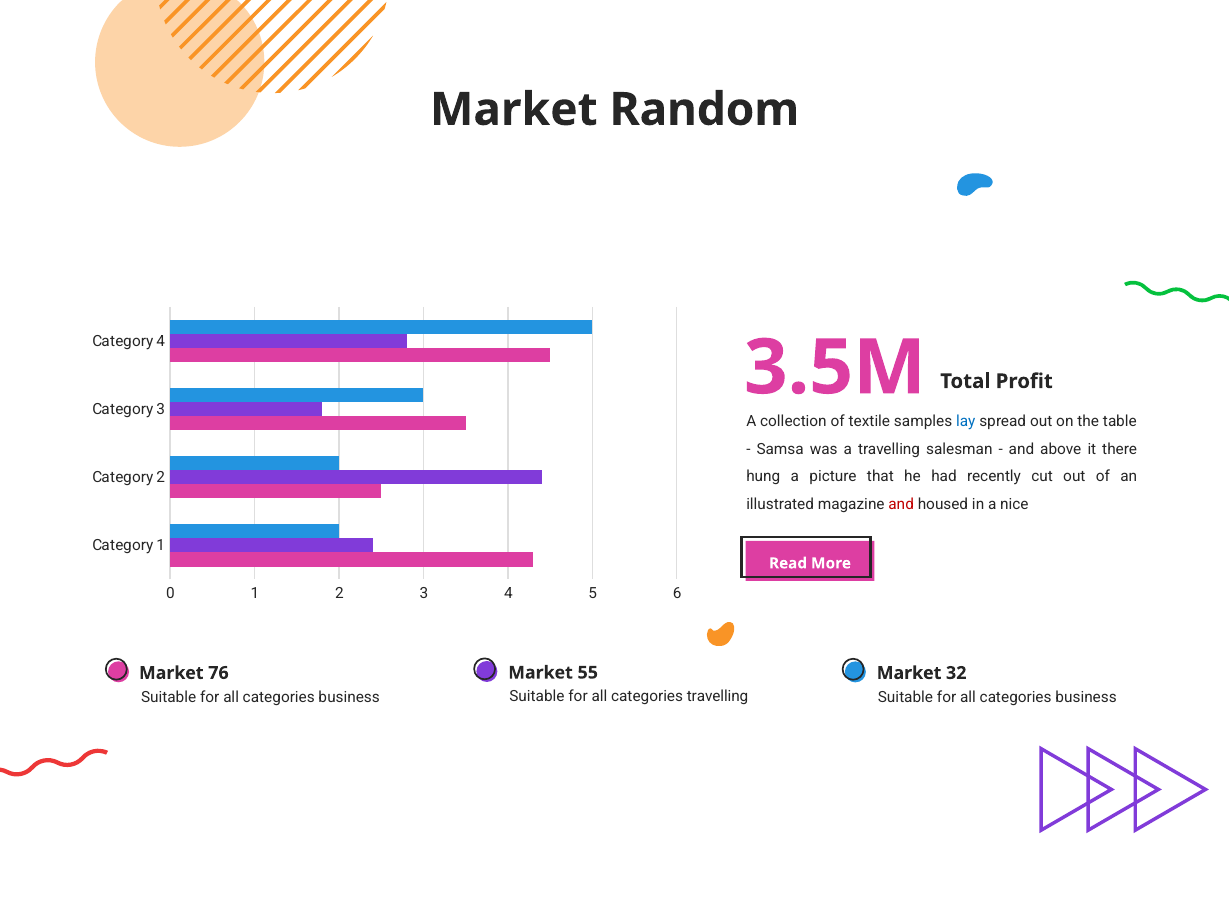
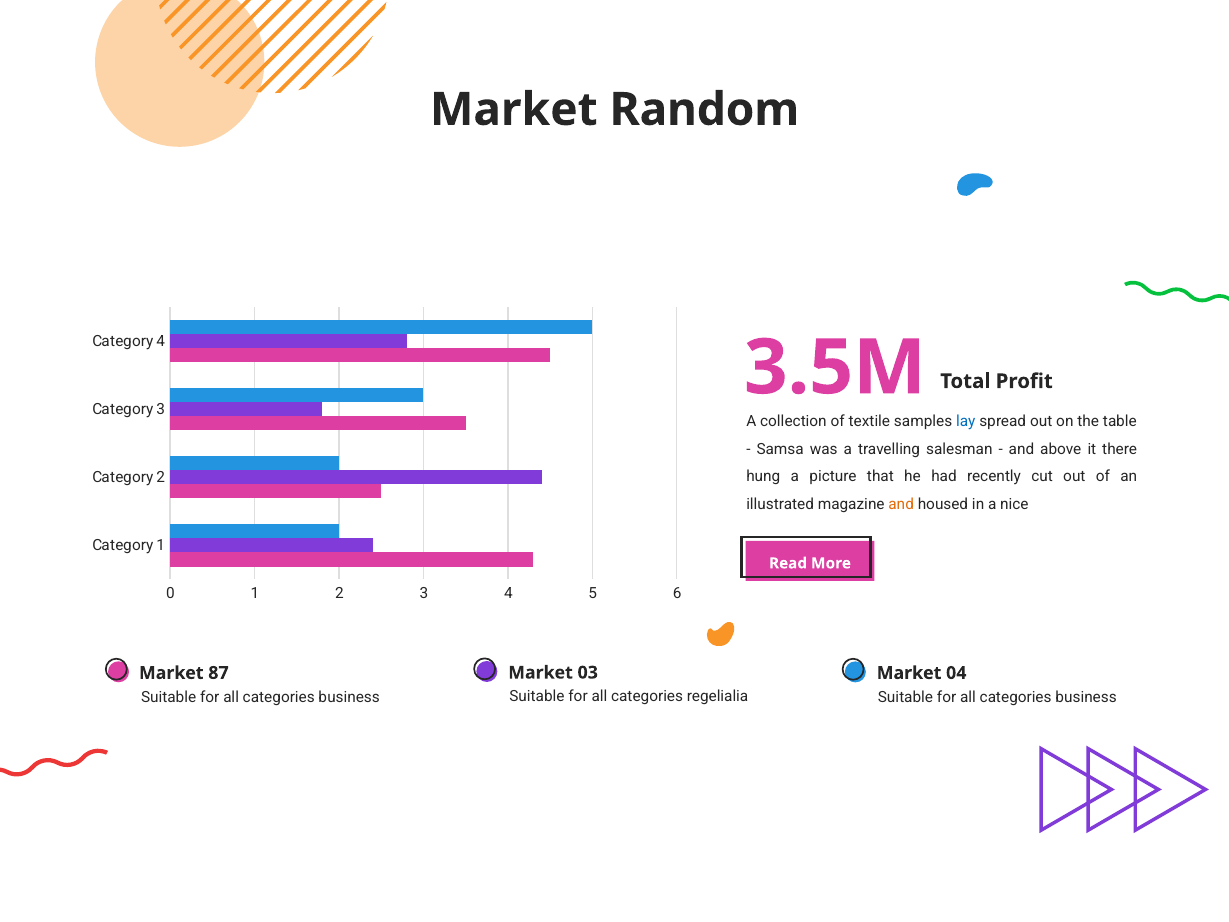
and colour: red -> orange (901, 504)
55: 55 -> 03 (588, 672)
76: 76 -> 87 (218, 673)
32: 32 -> 04 (956, 673)
categories travelling: travelling -> regelialia (718, 697)
